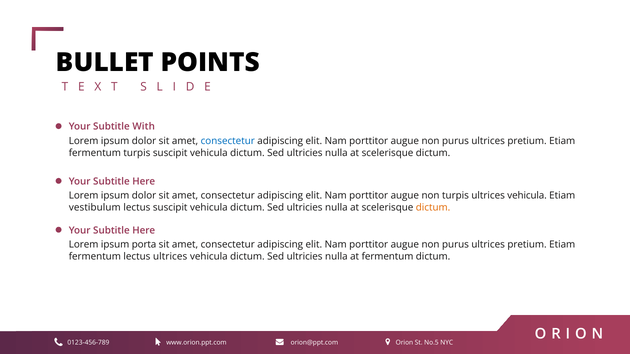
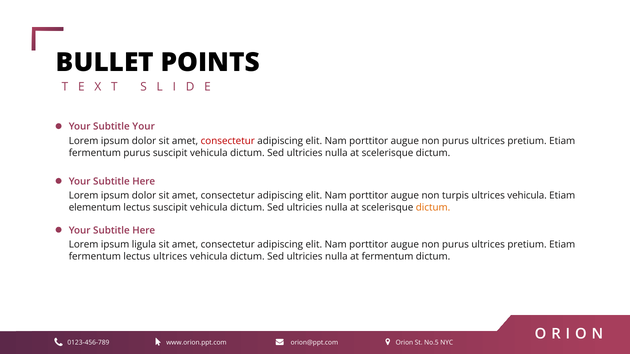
Subtitle With: With -> Your (144, 127)
consectetur colour: blue -> red (228, 141)
fermentum turpis: turpis -> purus (137, 153)
vestibulum: vestibulum -> elementum (95, 208)
porta: porta -> ligula (144, 245)
